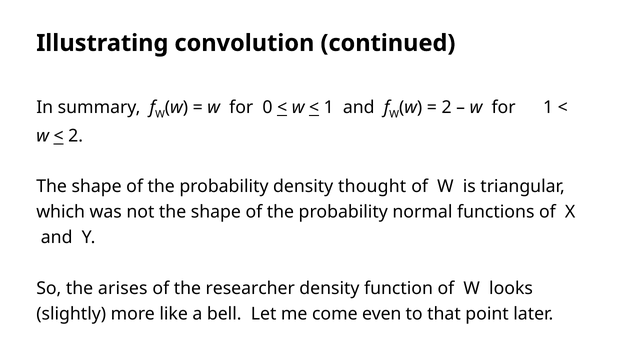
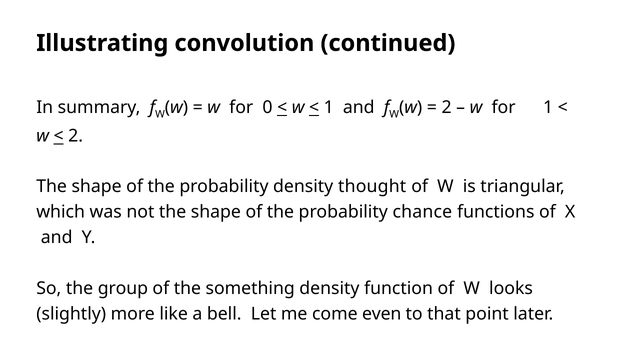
normal: normal -> chance (422, 212)
arises: arises -> group (123, 289)
researcher: researcher -> something (250, 289)
